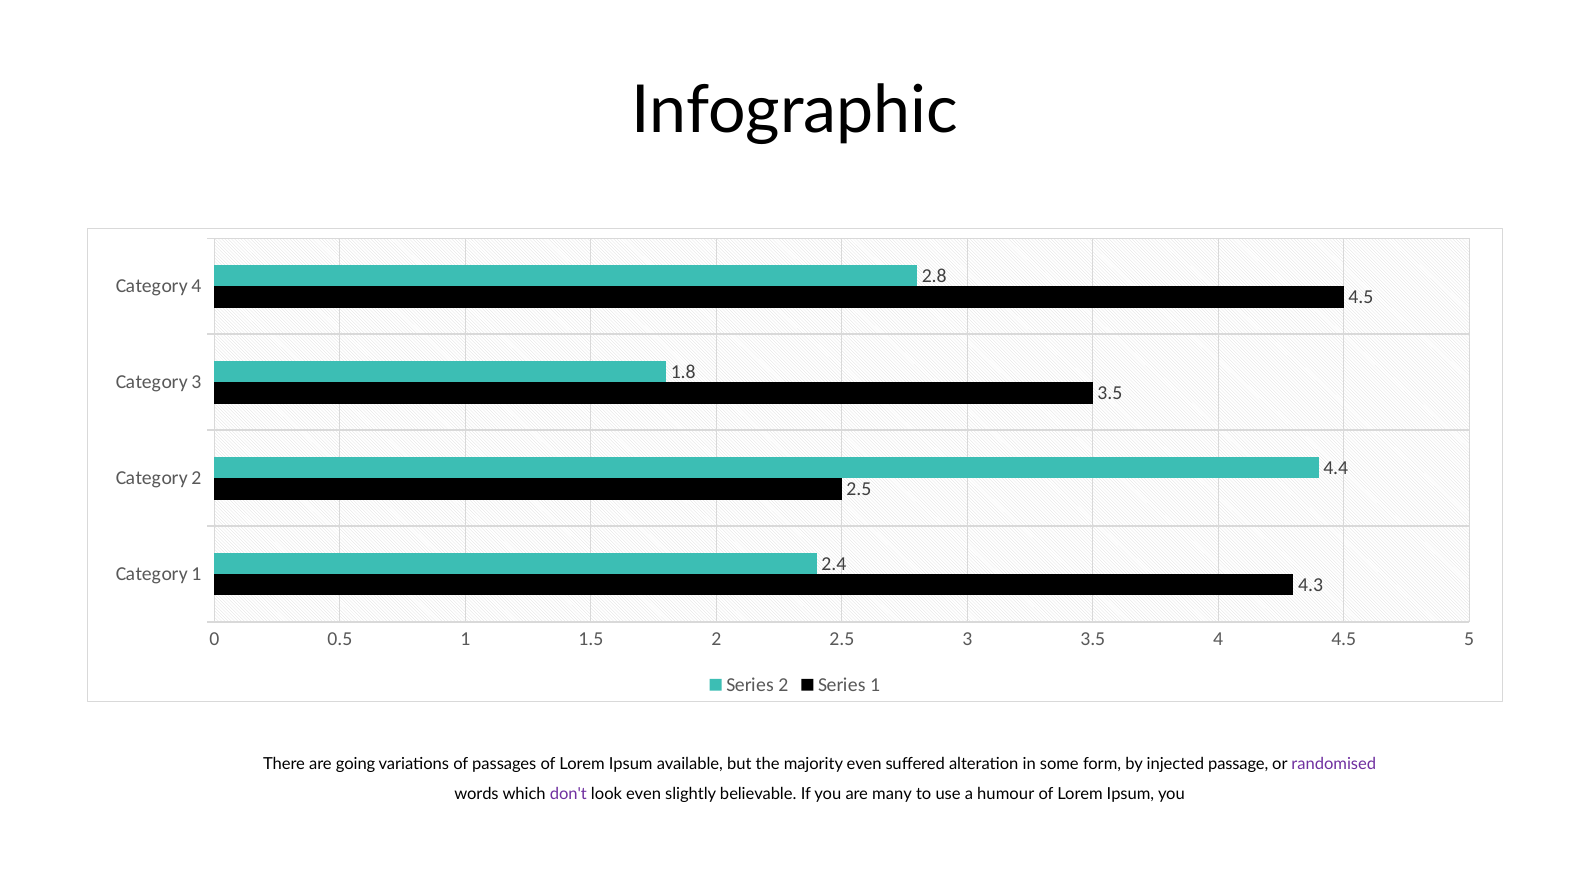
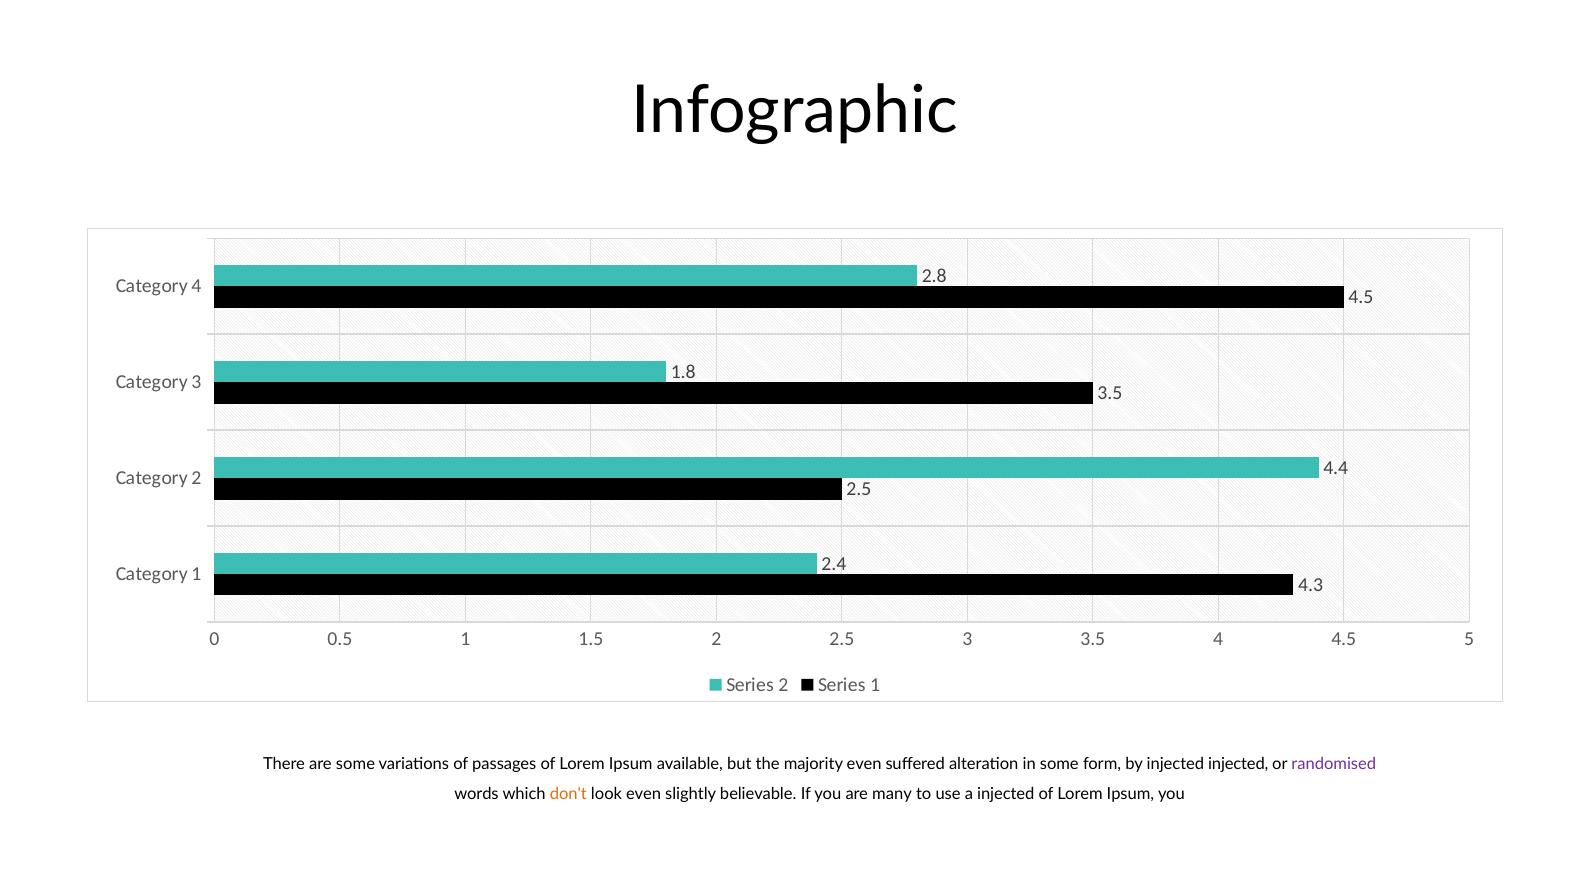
are going: going -> some (355, 765)
injected passage: passage -> injected (1238, 765)
don't colour: purple -> orange (568, 795)
a humour: humour -> injected (1006, 795)
